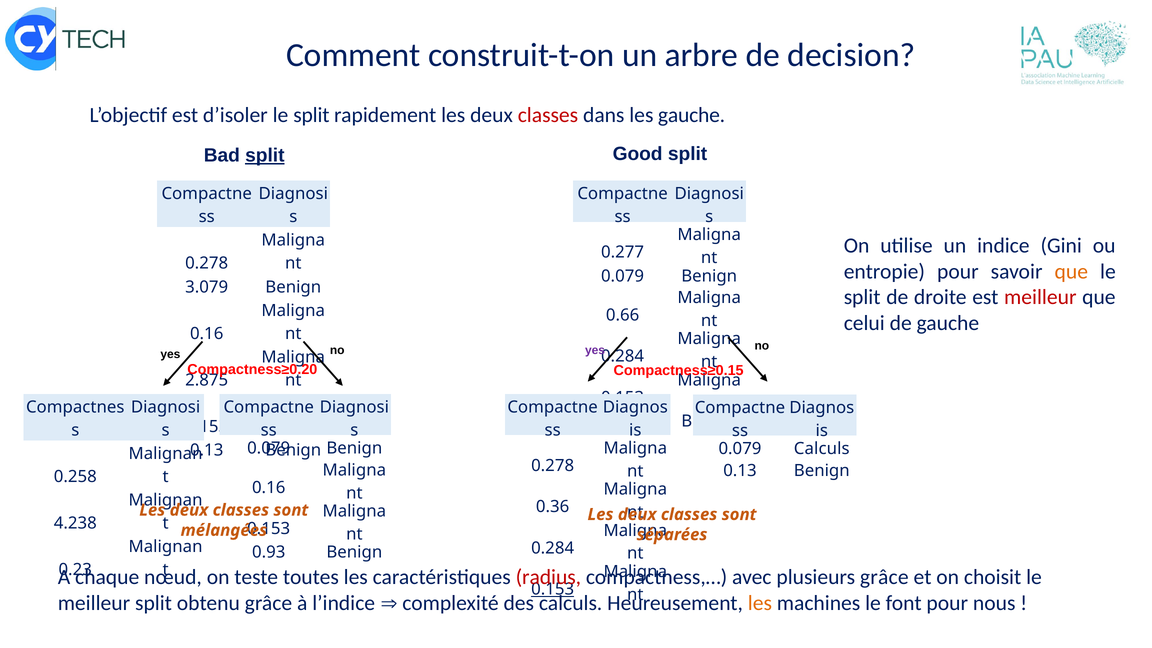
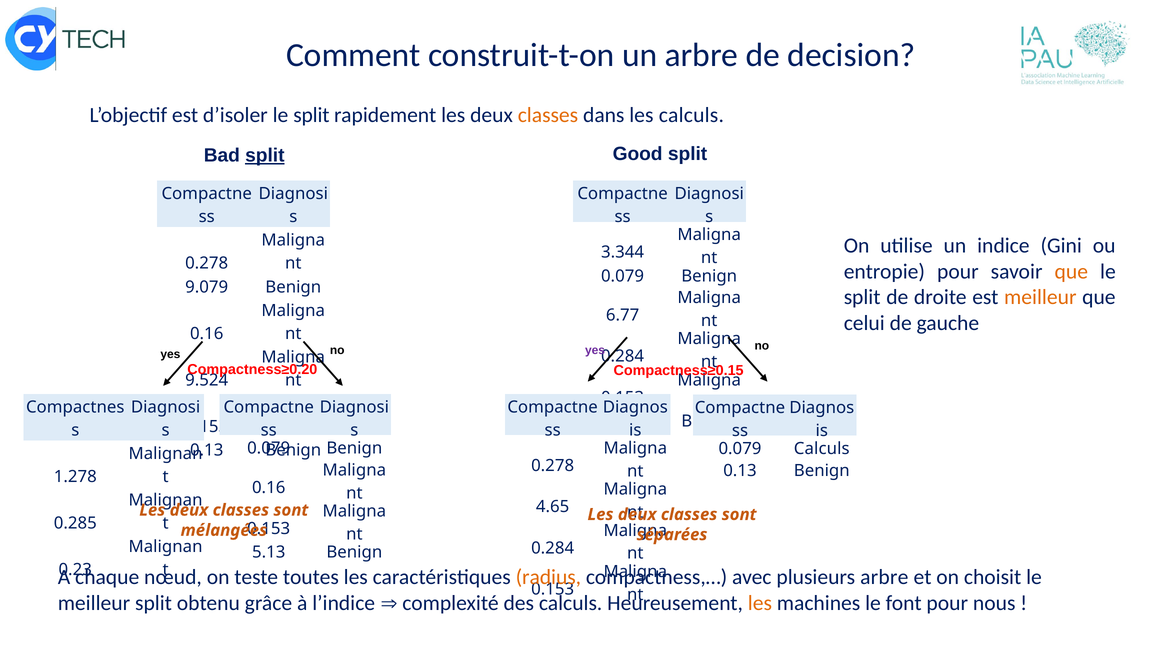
classes colour: red -> orange (548, 115)
les gauche: gauche -> calculs (691, 115)
0.277: 0.277 -> 3.344 (623, 252)
3.079: 3.079 -> 9.079 (207, 287)
meilleur colour: red -> orange (1040, 297)
0.66: 0.66 -> 6.77 (623, 315)
2.875: 2.875 -> 9.524 (207, 380)
0.258: 0.258 -> 1.278 (75, 477)
0.36: 0.36 -> 4.65 (553, 507)
4.238: 4.238 -> 0.285 (75, 523)
0.93: 0.93 -> 5.13 (269, 552)
radius colour: red -> orange (548, 577)
plusieurs grâce: grâce -> arbre (884, 577)
0.153 underline: present -> none (553, 589)
